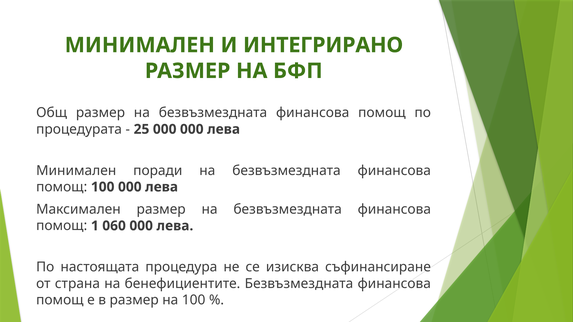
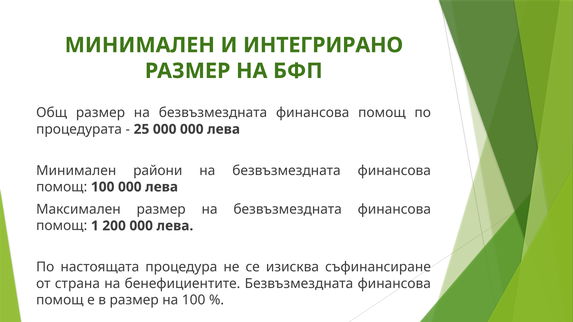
поради: поради -> райони (158, 171)
060: 060 -> 200 (114, 226)
